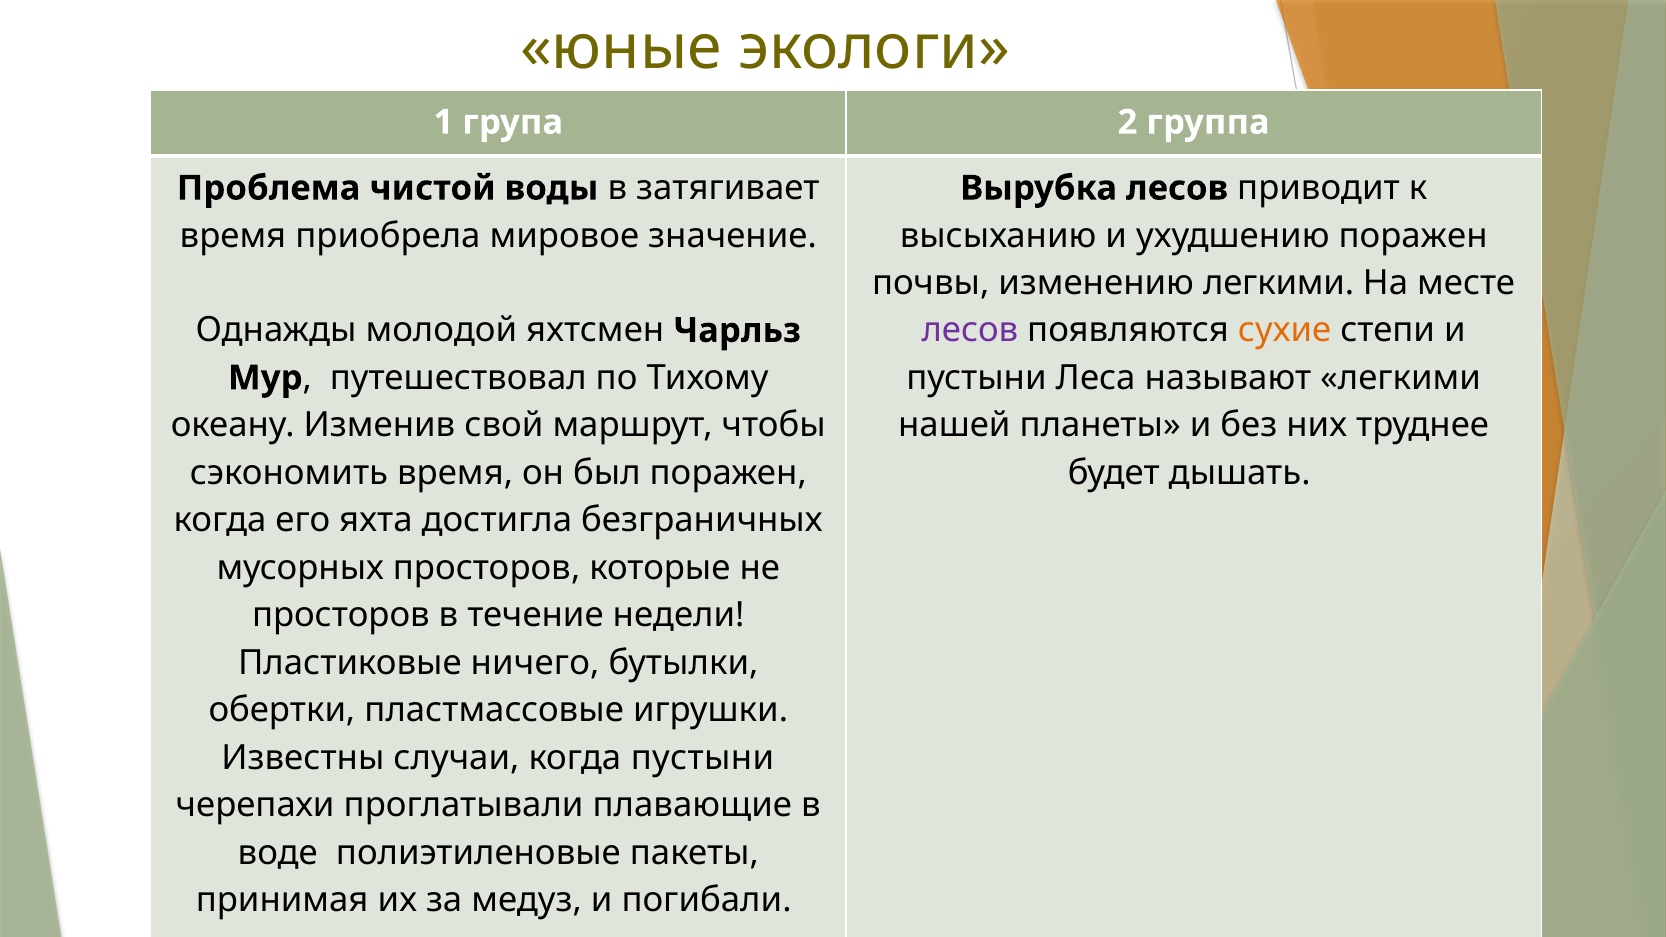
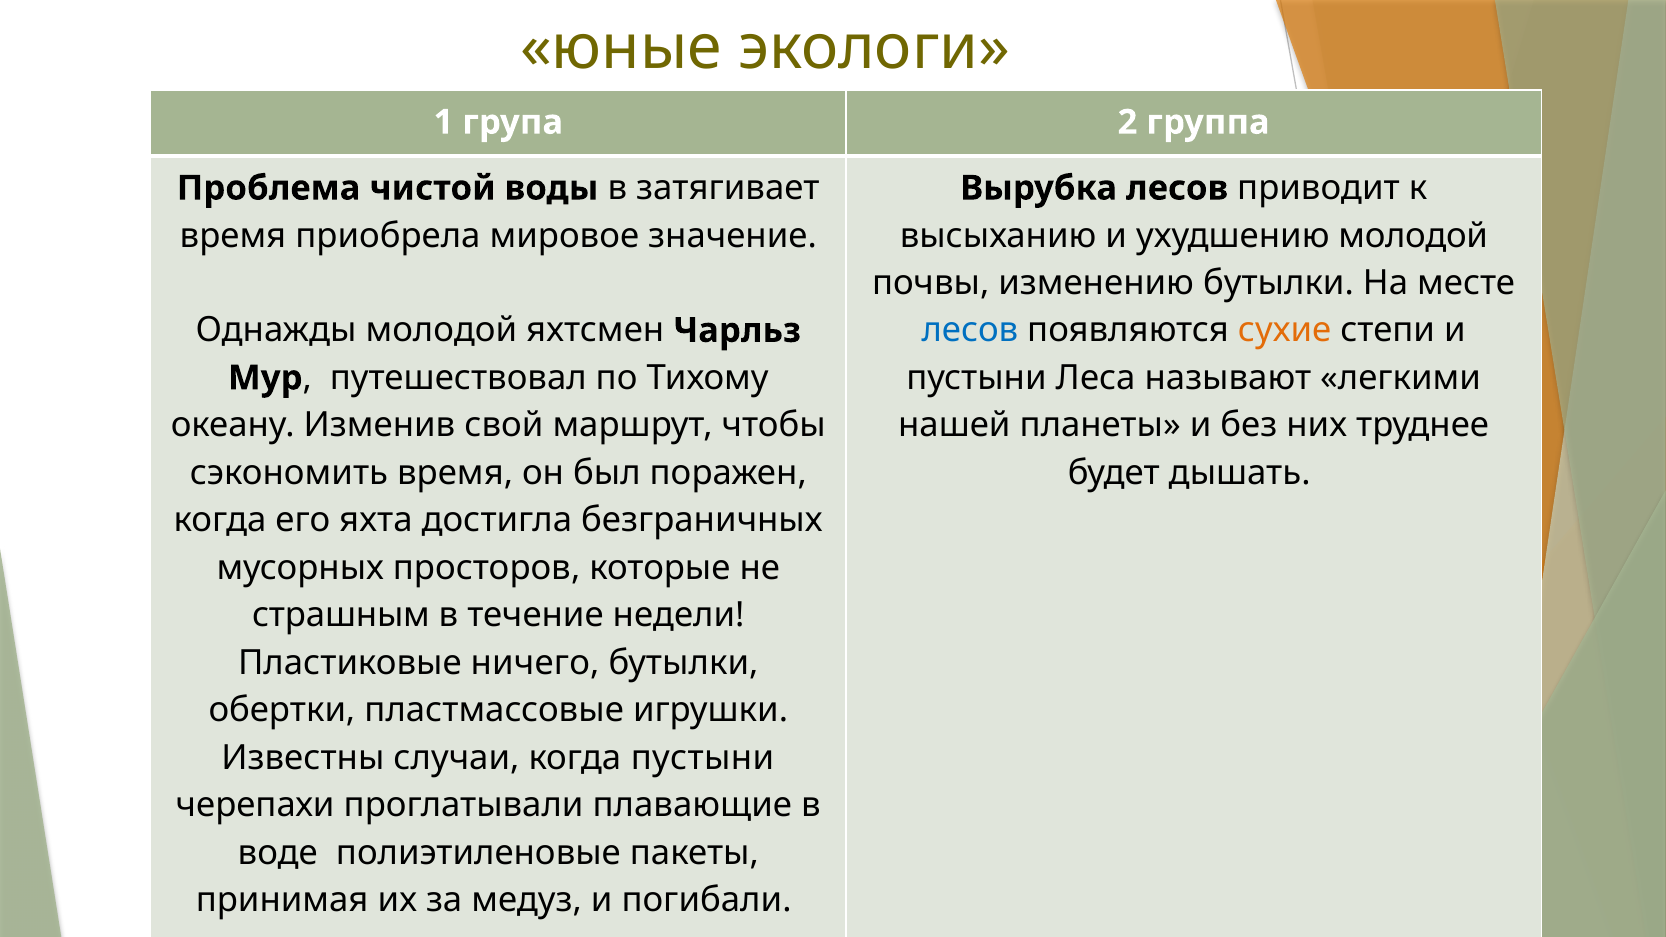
ухудшению поражен: поражен -> молодой (1413, 236)
изменению легкими: легкими -> бутылки (1278, 283)
лесов colour: purple -> blue (970, 331)
просторов: просторов -> страшным (341, 615)
